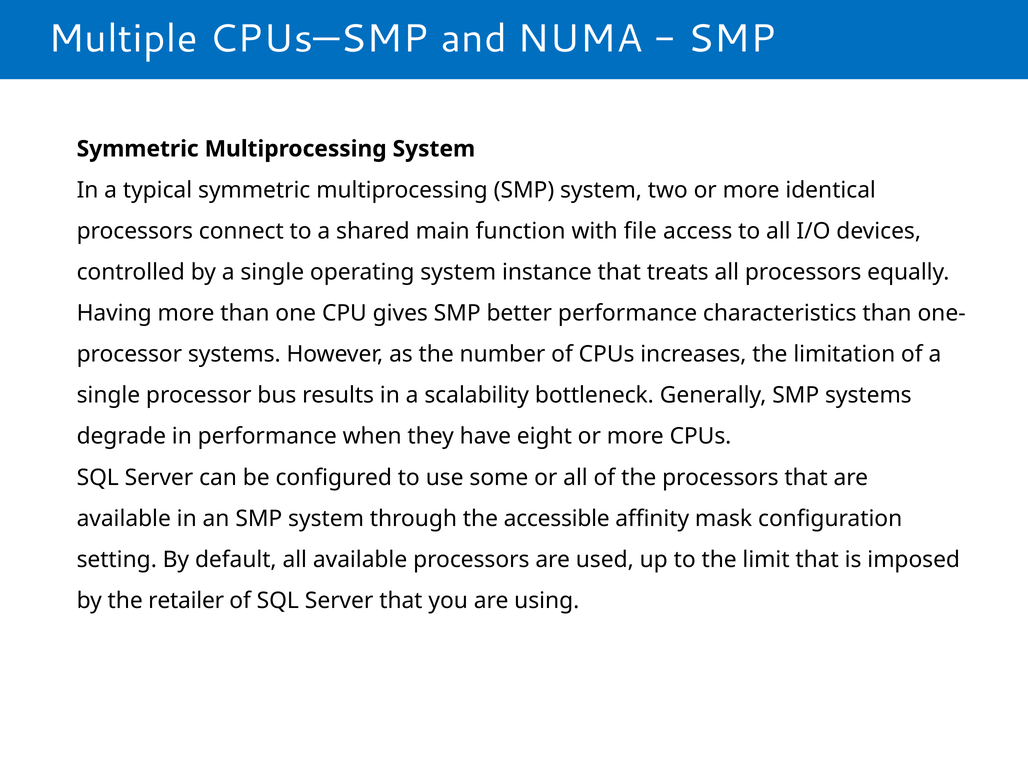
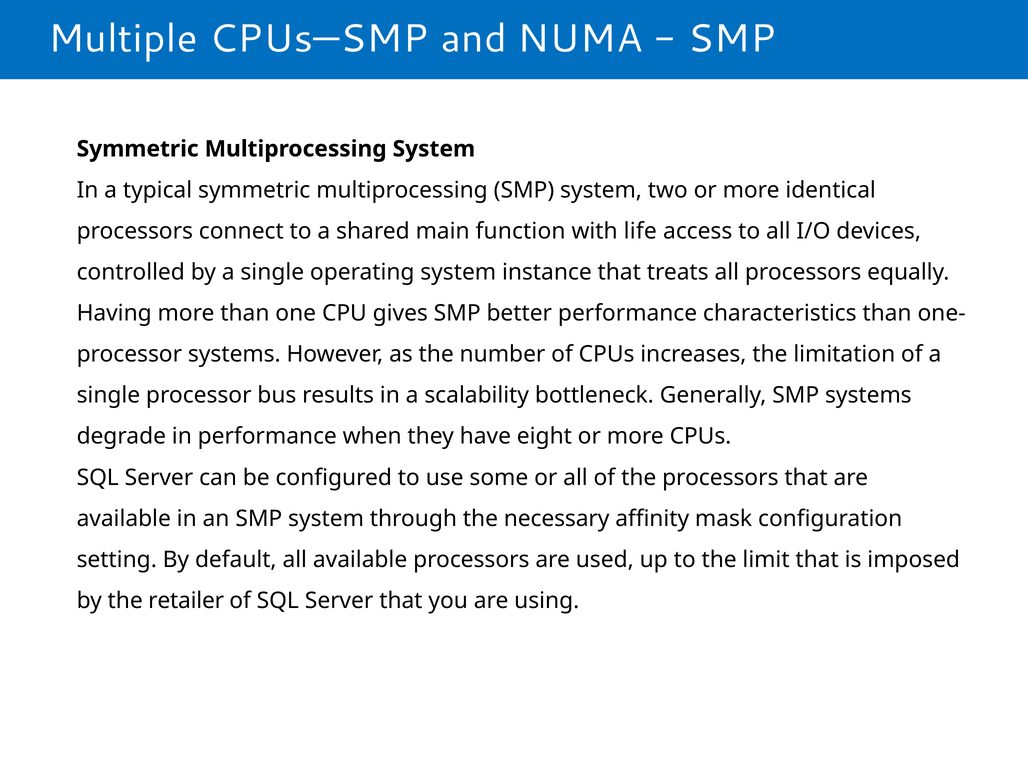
file: file -> life (640, 231)
accessible: accessible -> necessary (557, 519)
